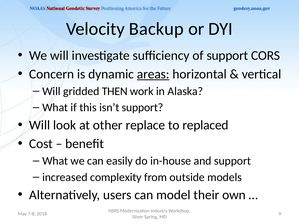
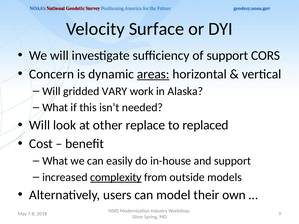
Backup: Backup -> Surface (156, 29)
THEN: THEN -> VARY (115, 91)
isn’t support: support -> needed (142, 108)
complexity underline: none -> present (116, 177)
